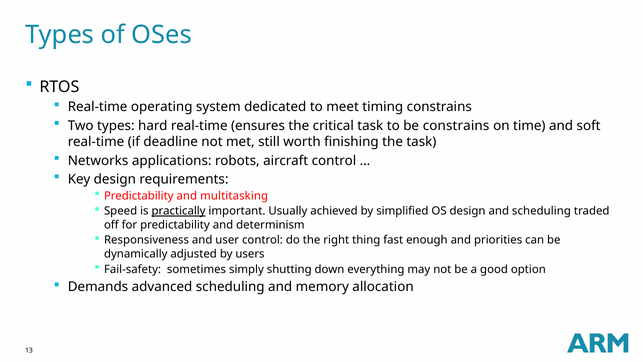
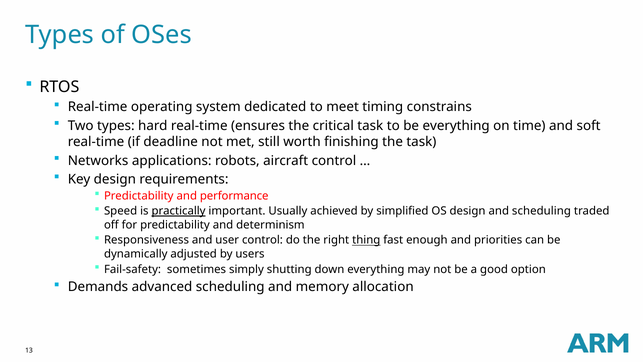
be constrains: constrains -> everything (456, 126)
multitasking: multitasking -> performance (234, 196)
thing underline: none -> present (366, 240)
